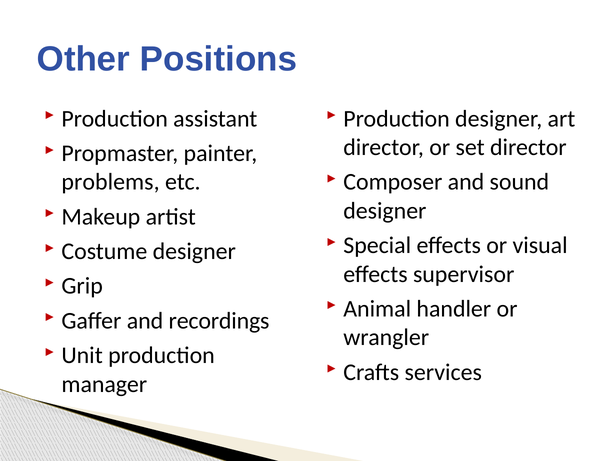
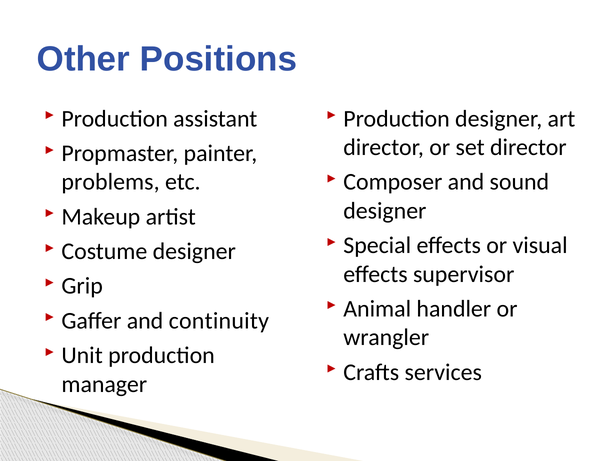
recordings: recordings -> continuity (219, 321)
